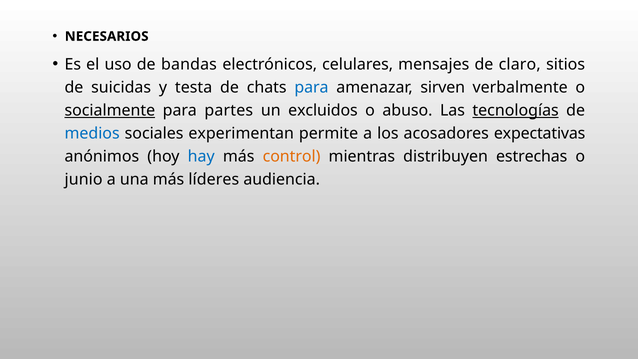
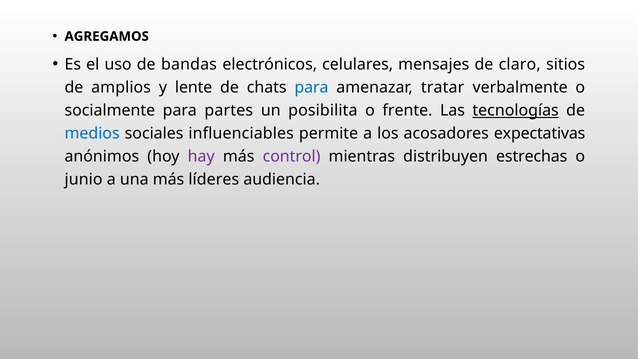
NECESARIOS: NECESARIOS -> AGREGAMOS (107, 36)
suicidas: suicidas -> amplios (121, 88)
testa: testa -> lente (194, 88)
sirven: sirven -> tratar (443, 88)
socialmente underline: present -> none (110, 111)
excluidos: excluidos -> posibilita (323, 111)
abuso: abuso -> frente (407, 111)
experimentan: experimentan -> influenciables (241, 133)
hay colour: blue -> purple (201, 156)
control colour: orange -> purple (292, 156)
